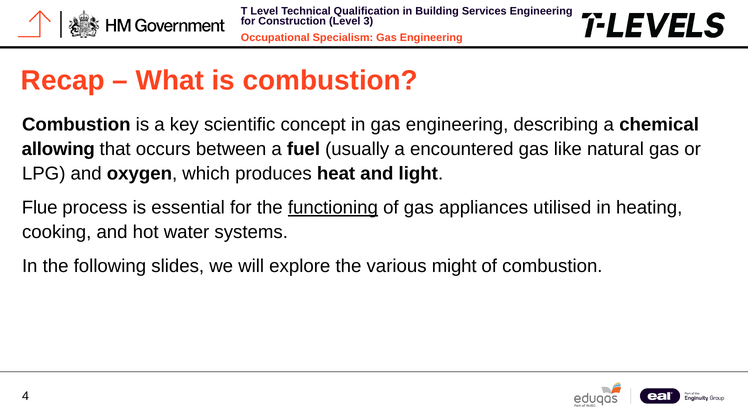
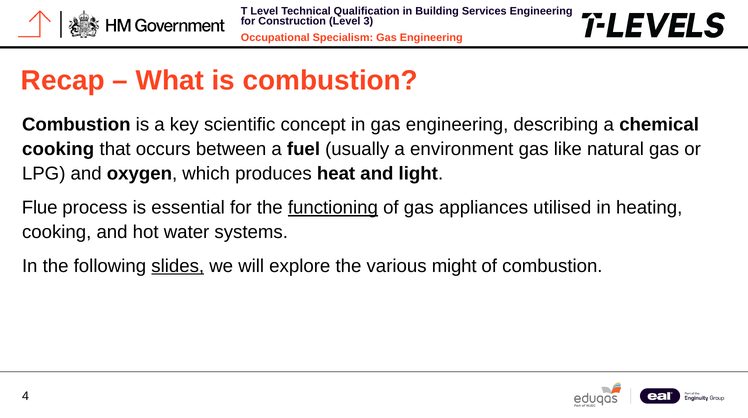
allowing: allowing -> cooking (58, 149)
encountered: encountered -> environment (462, 149)
slides underline: none -> present (178, 266)
